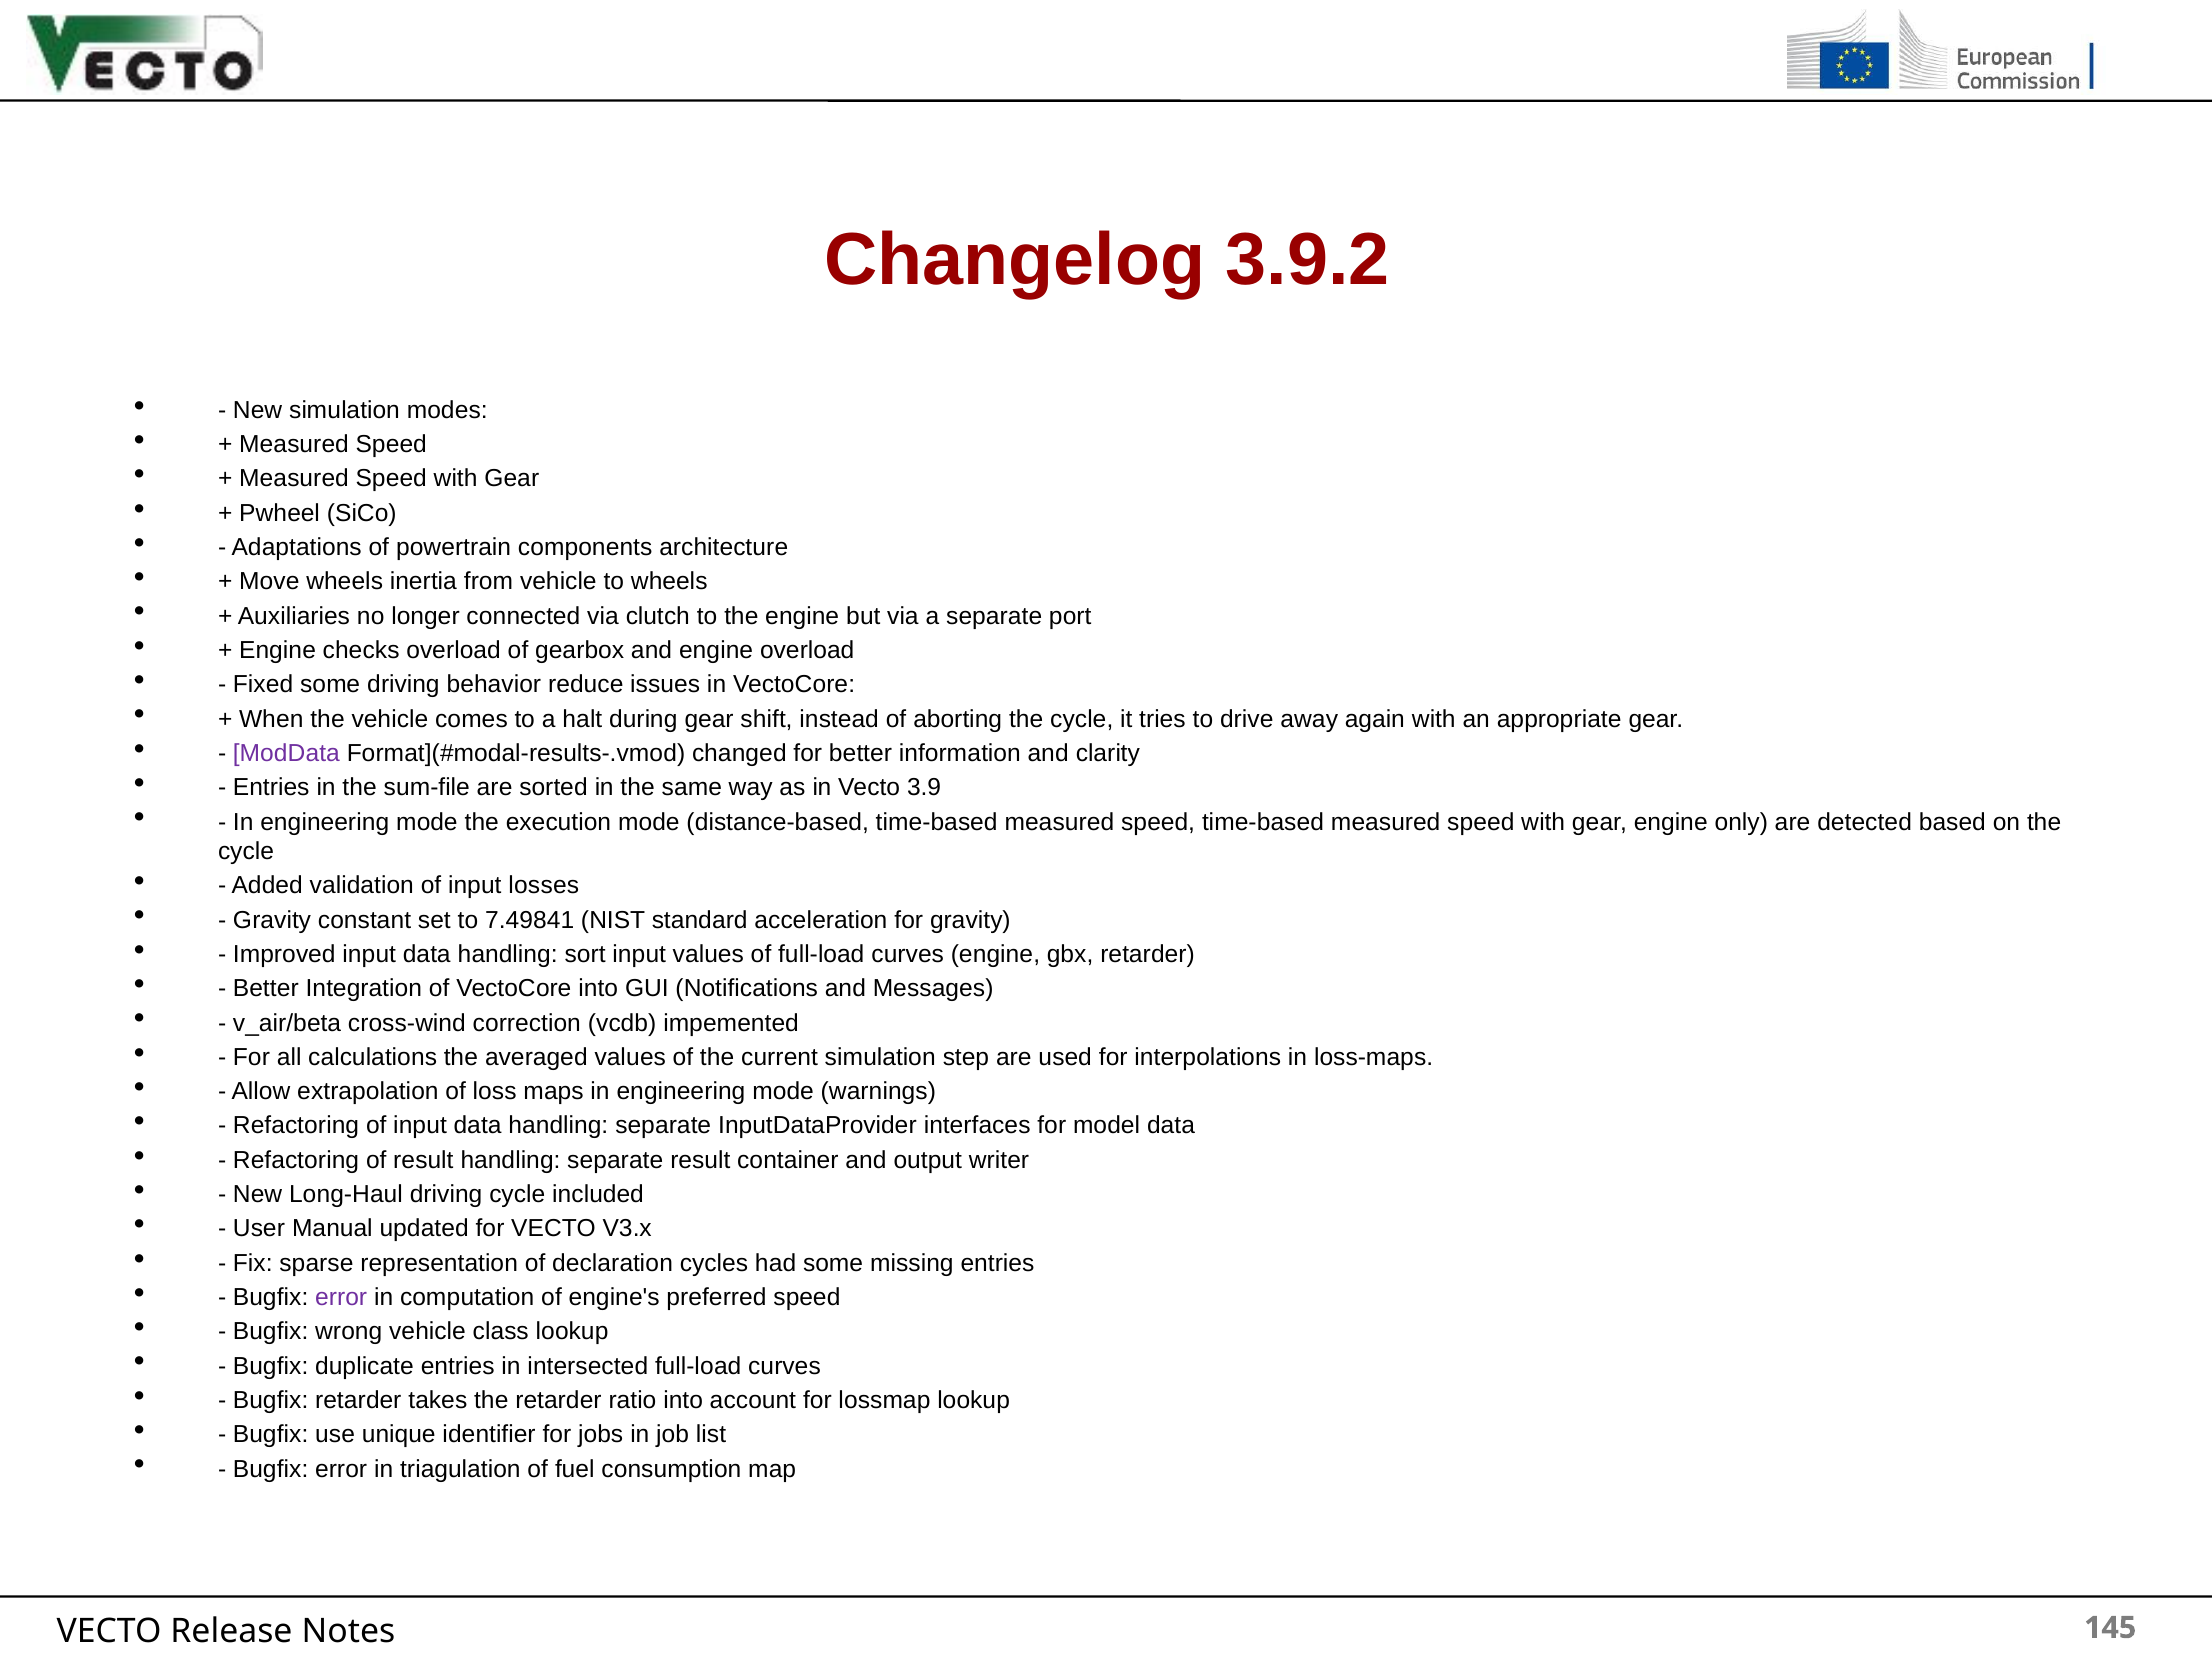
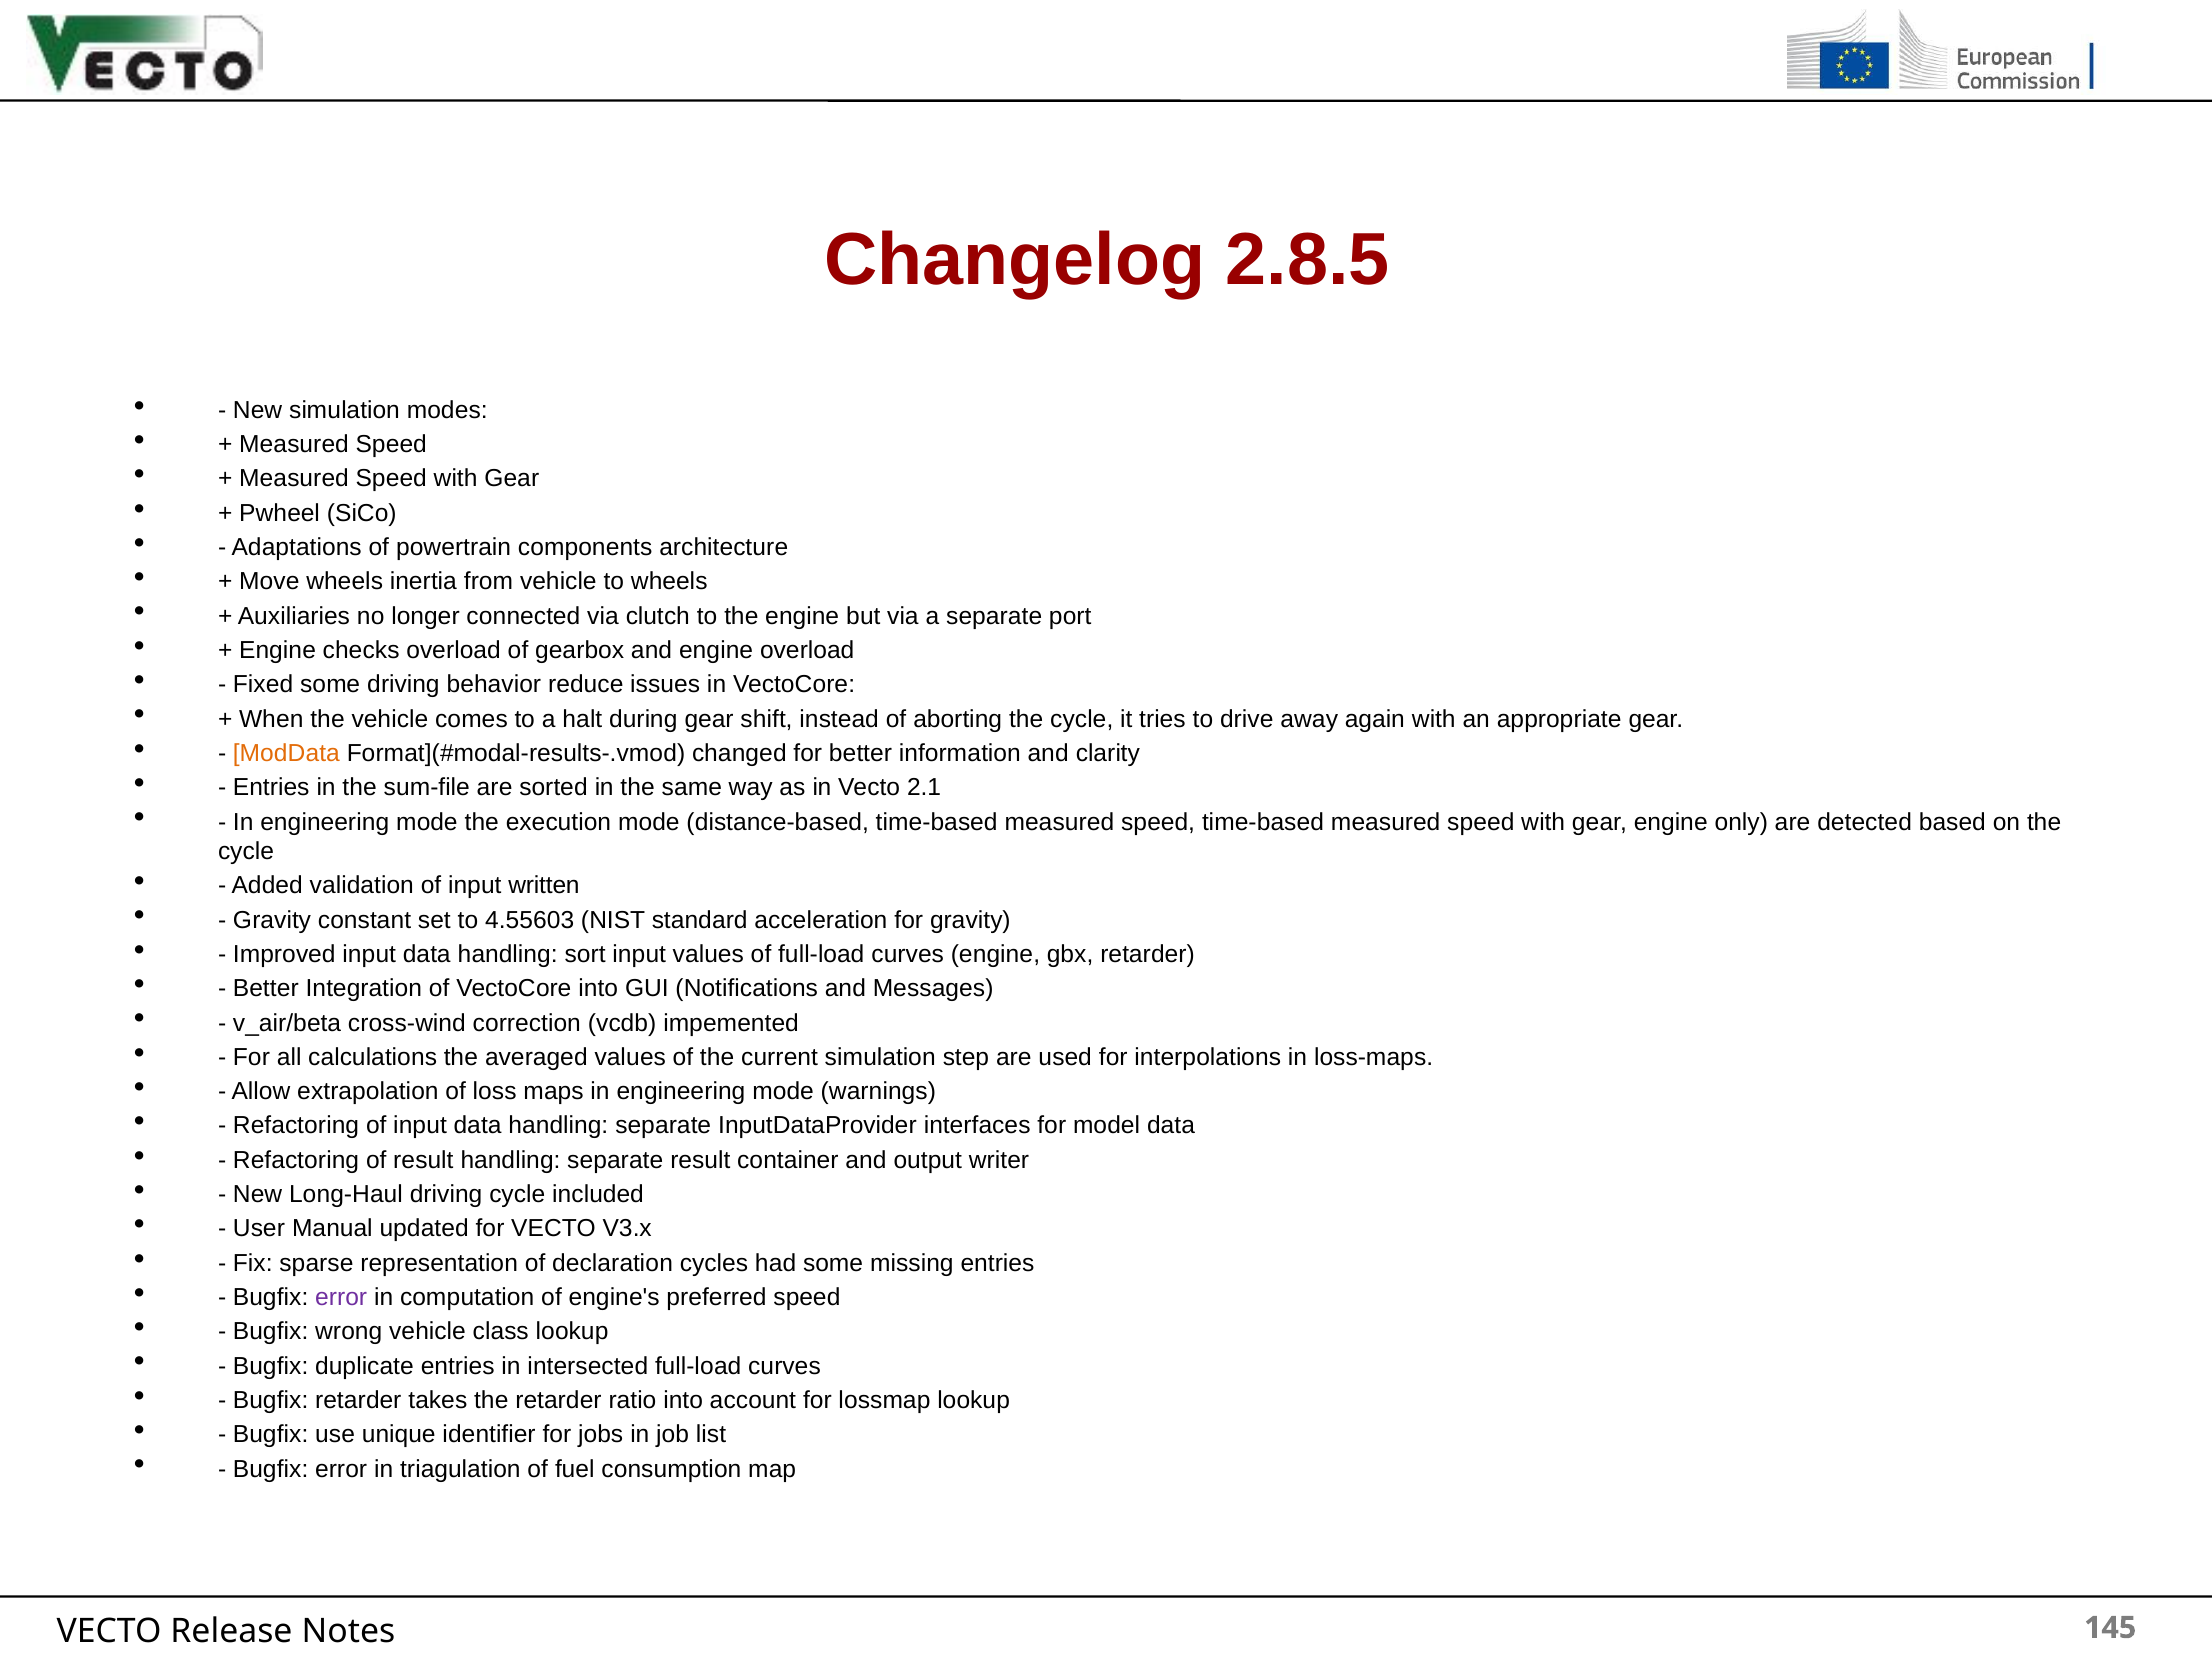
3.9.2: 3.9.2 -> 2.8.5 (1308, 260)
ModData colour: purple -> orange (286, 753)
3.9: 3.9 -> 2.1 (924, 788)
losses: losses -> written (544, 886)
7.49841: 7.49841 -> 4.55603 (530, 920)
